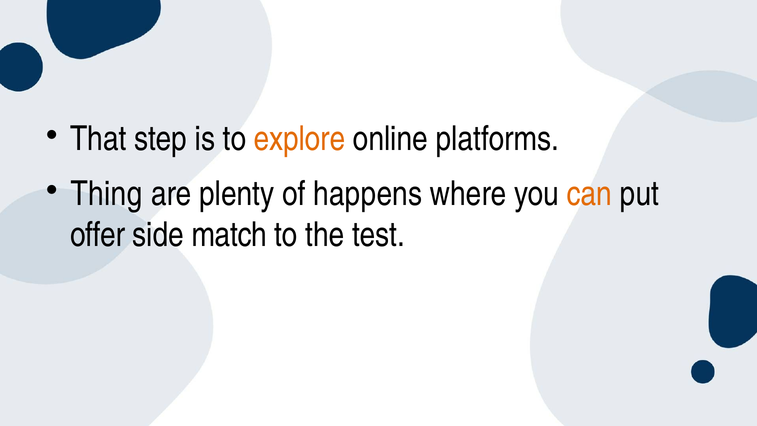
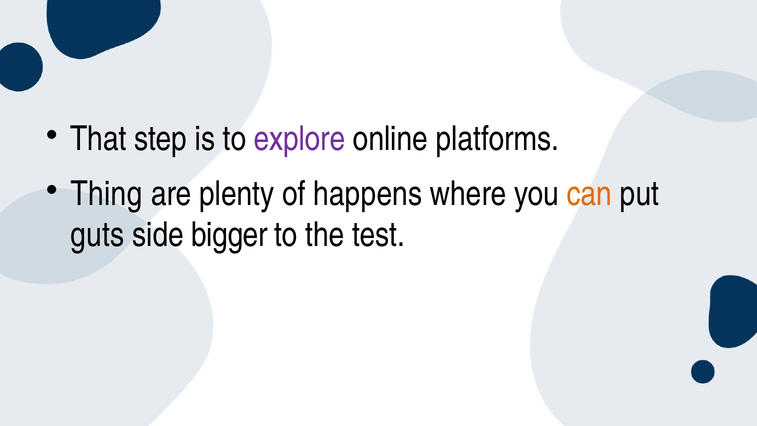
explore colour: orange -> purple (300, 139)
offer: offer -> guts (97, 235)
match: match -> bigger (229, 235)
